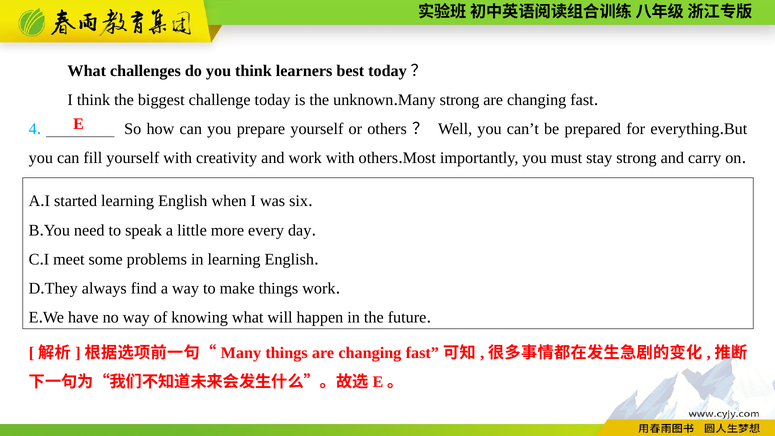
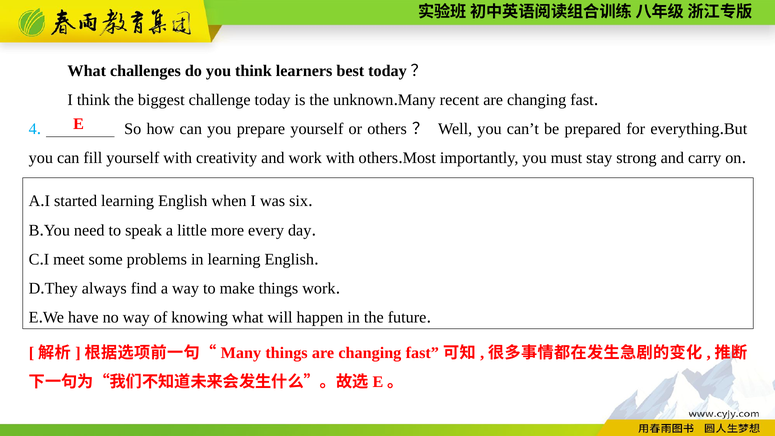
strong: strong -> recent (459, 100)
